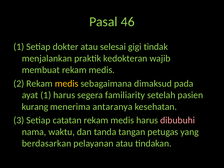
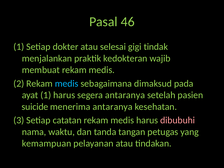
medis colour: yellow -> light blue (67, 84)
segera familiarity: familiarity -> antaranya (125, 95)
kurang: kurang -> suicide (35, 107)
berdasarkan: berdasarkan -> kemampuan (47, 143)
